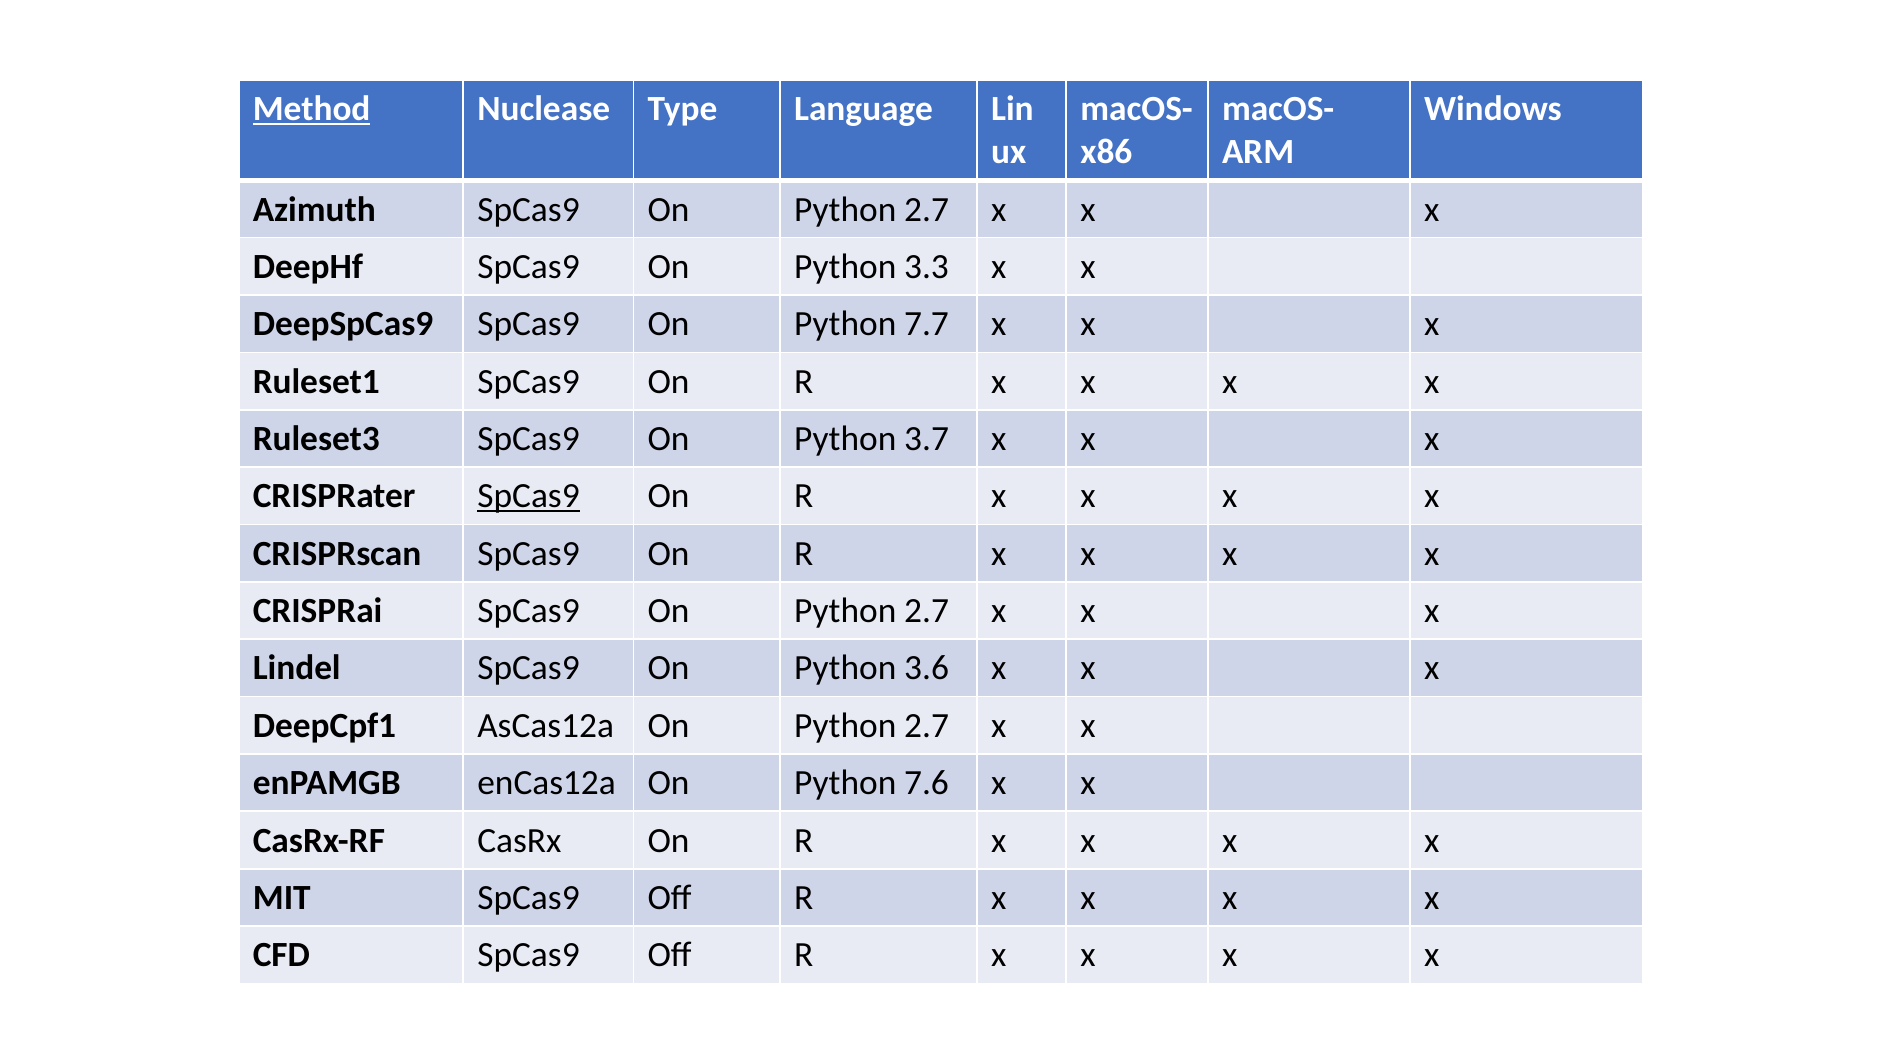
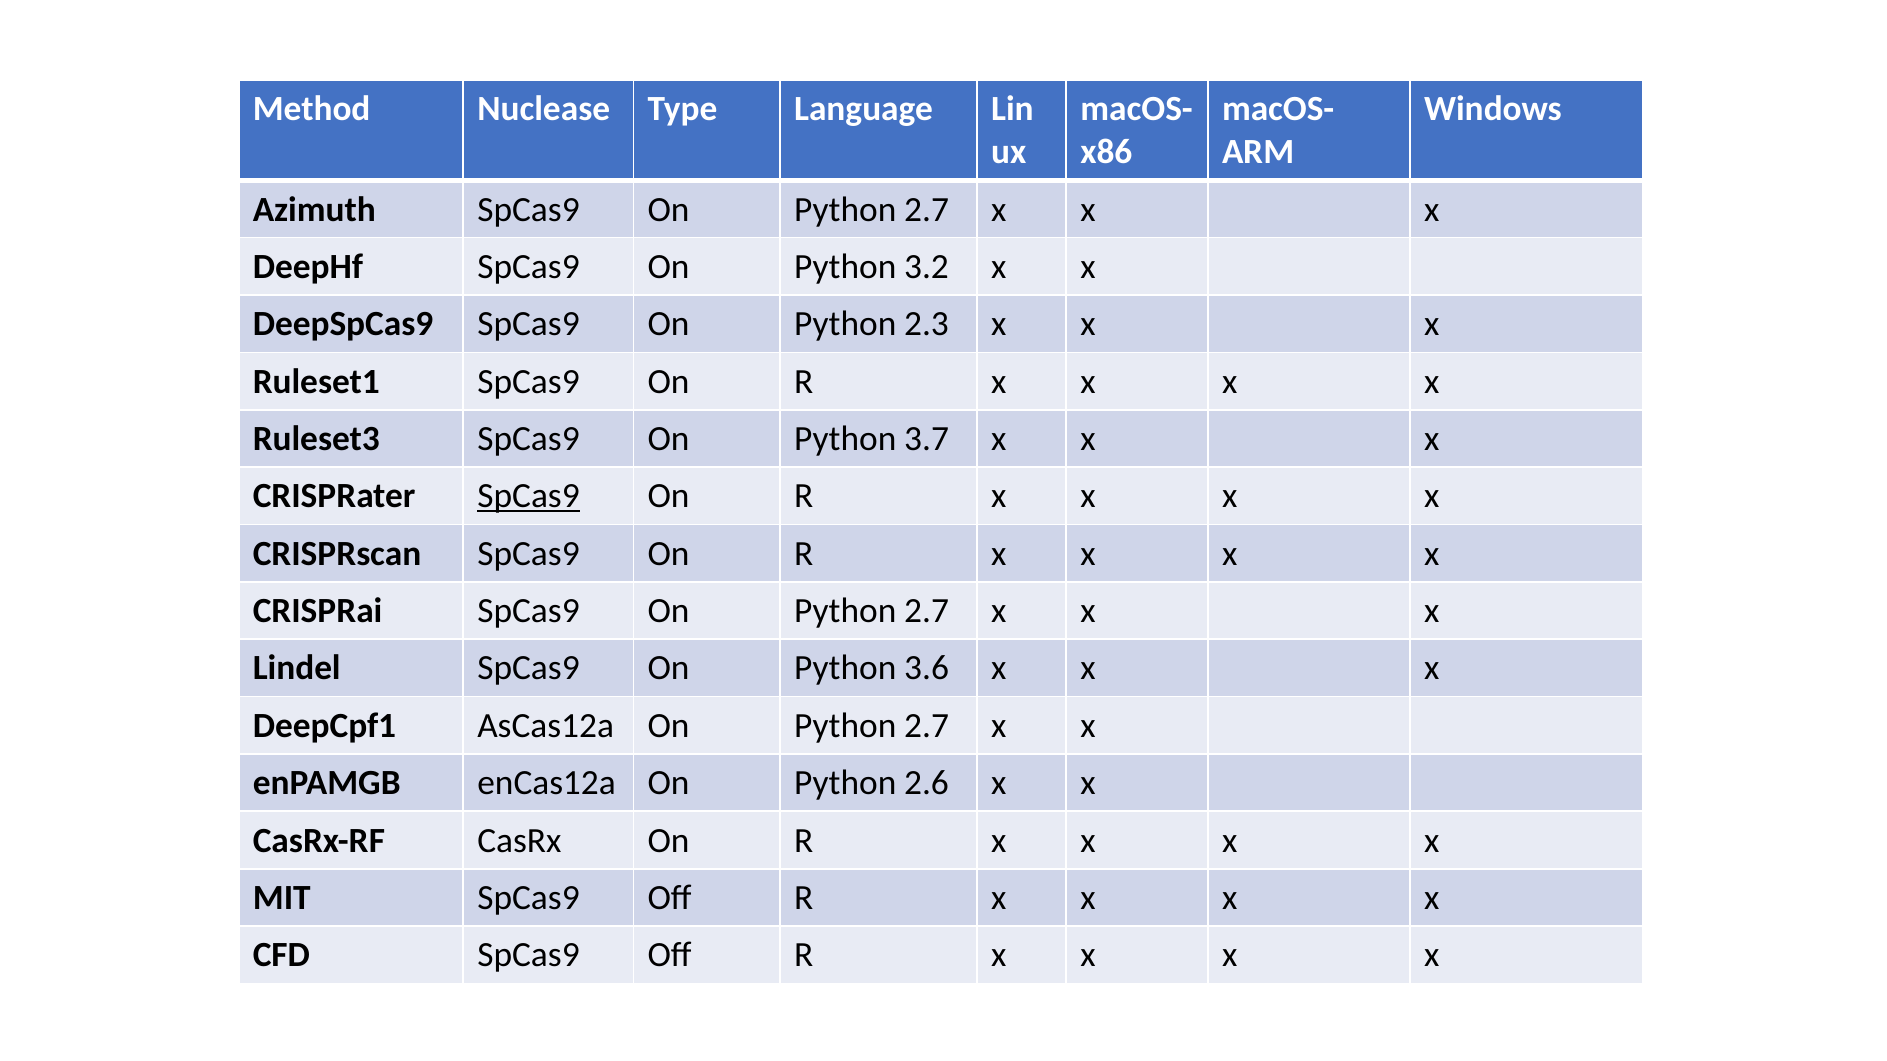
Method underline: present -> none (312, 109)
3.3: 3.3 -> 3.2 (927, 267)
7.7: 7.7 -> 2.3 (927, 324)
7.6: 7.6 -> 2.6 (927, 783)
